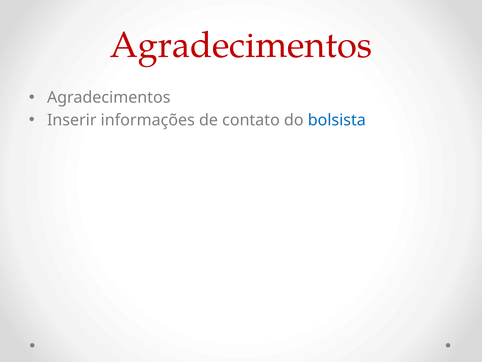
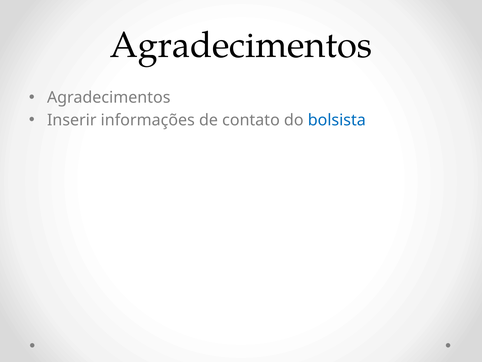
Agradecimentos colour: red -> black (241, 45)
